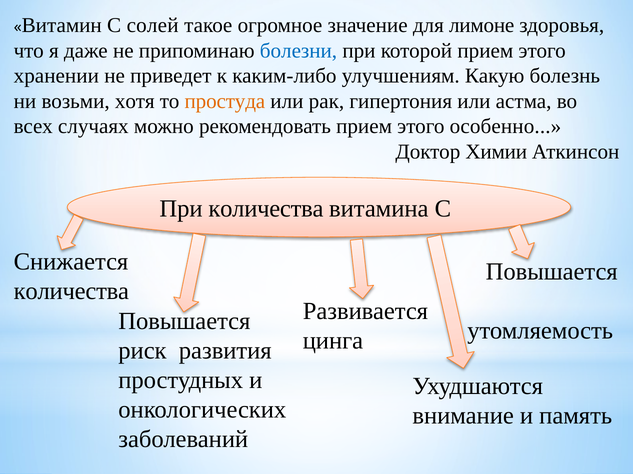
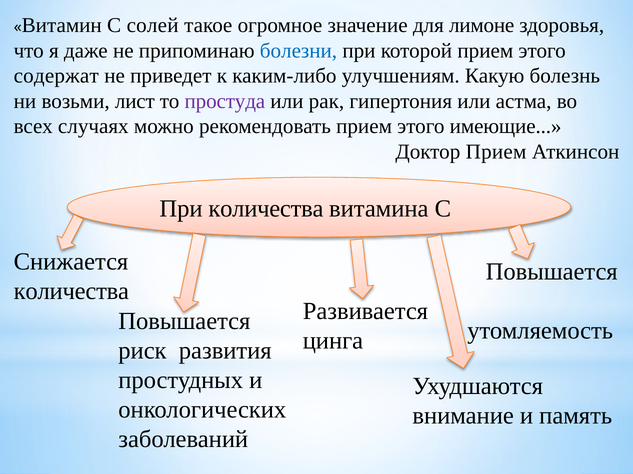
хранении: хранении -> содержат (56, 76)
хотя: хотя -> лист (135, 101)
простуда colour: orange -> purple (225, 101)
особенно: особенно -> имеющие (506, 127)
Доктор Химии: Химии -> Прием (496, 152)
